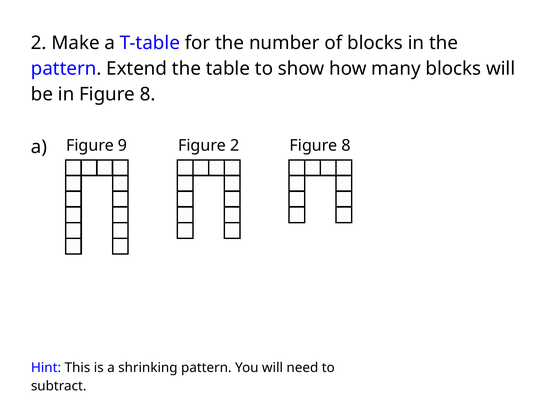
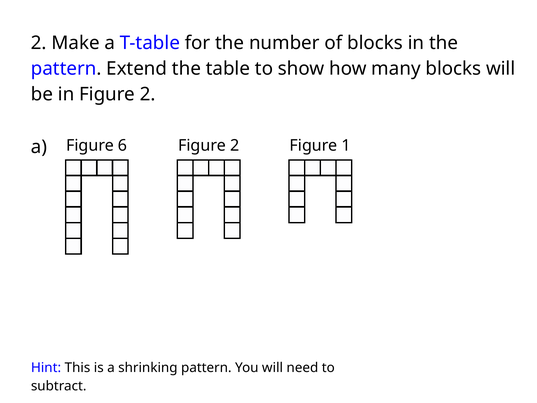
in Figure 8: 8 -> 2 (148, 94)
9: 9 -> 6 (123, 145)
8: 8 -> 1 (346, 145)
